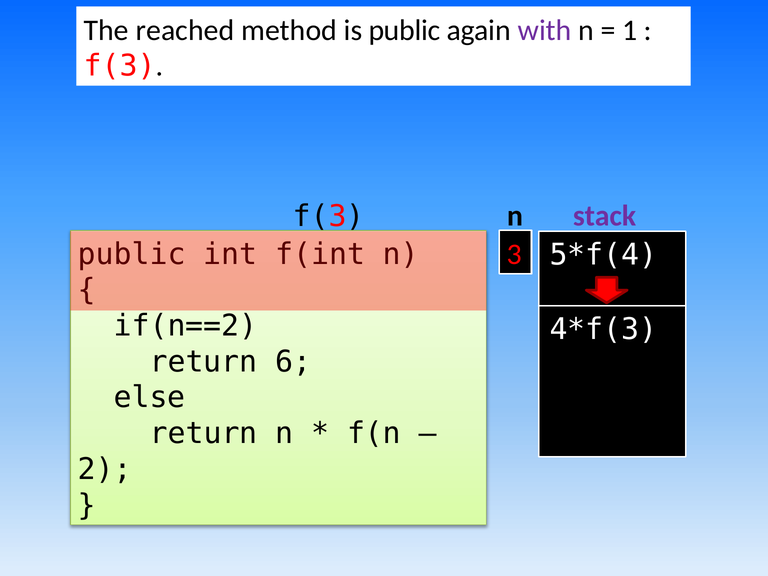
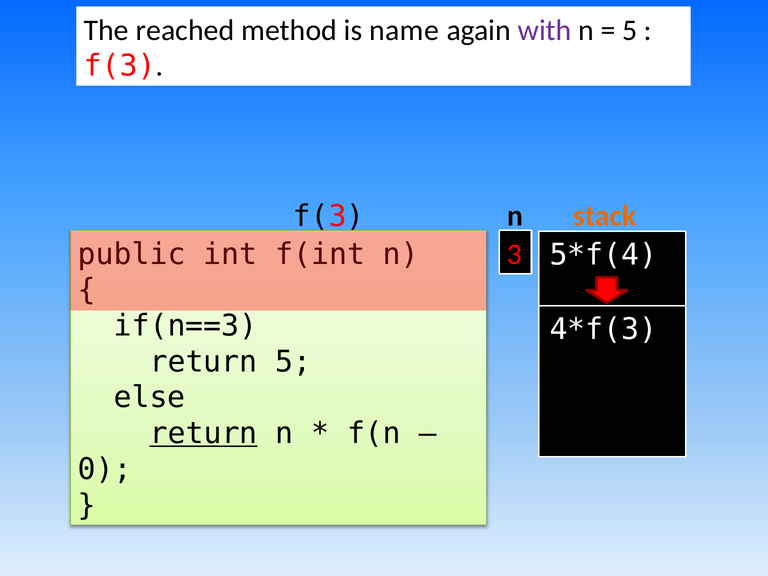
is public: public -> name (404, 30)
1: 1 -> 5 (630, 30)
stack colour: purple -> orange (605, 216)
if(n==2: if(n==2 -> if(n==3 (186, 326)
return 6: 6 -> 5 (293, 362)
return underline: none -> present (204, 433)
2: 2 -> 0 (105, 469)
